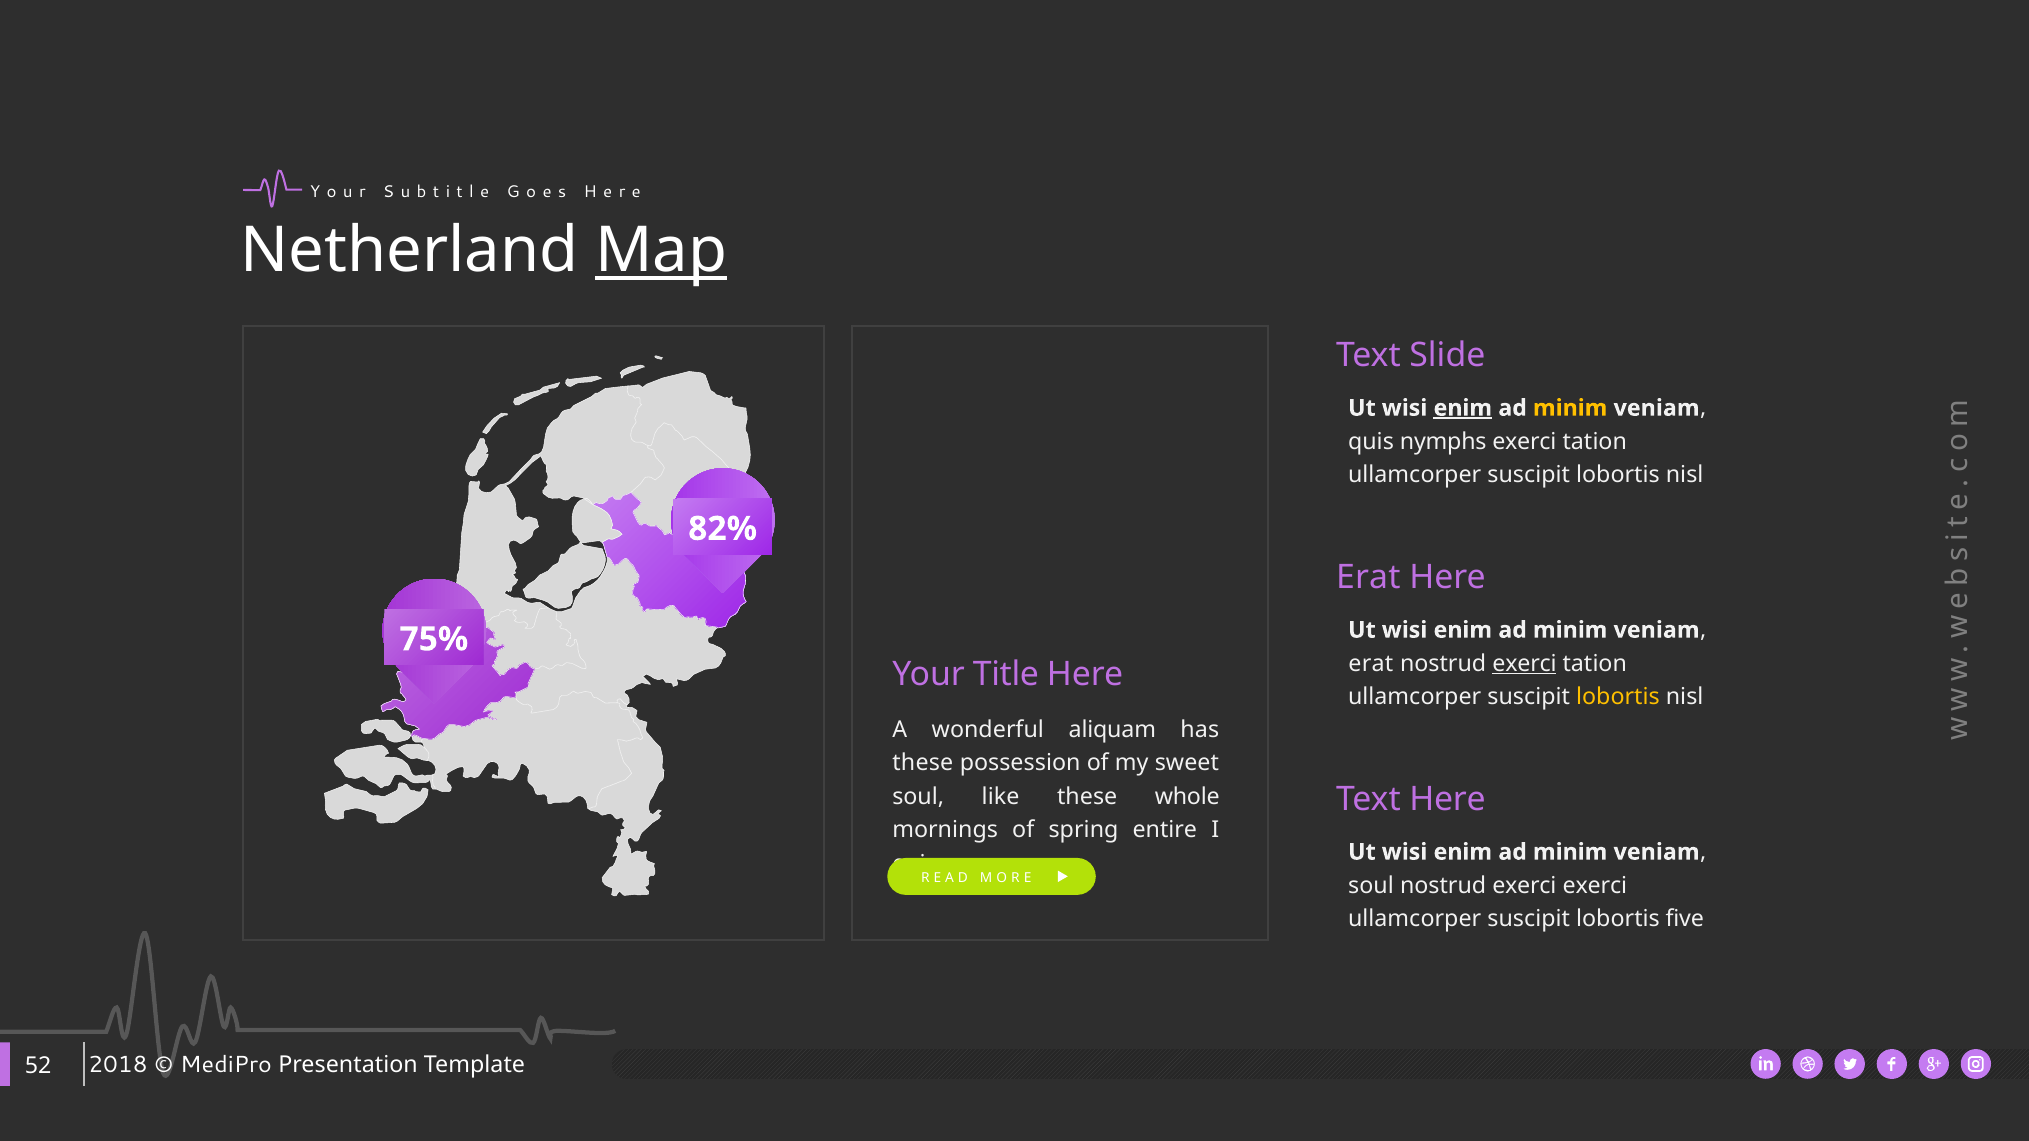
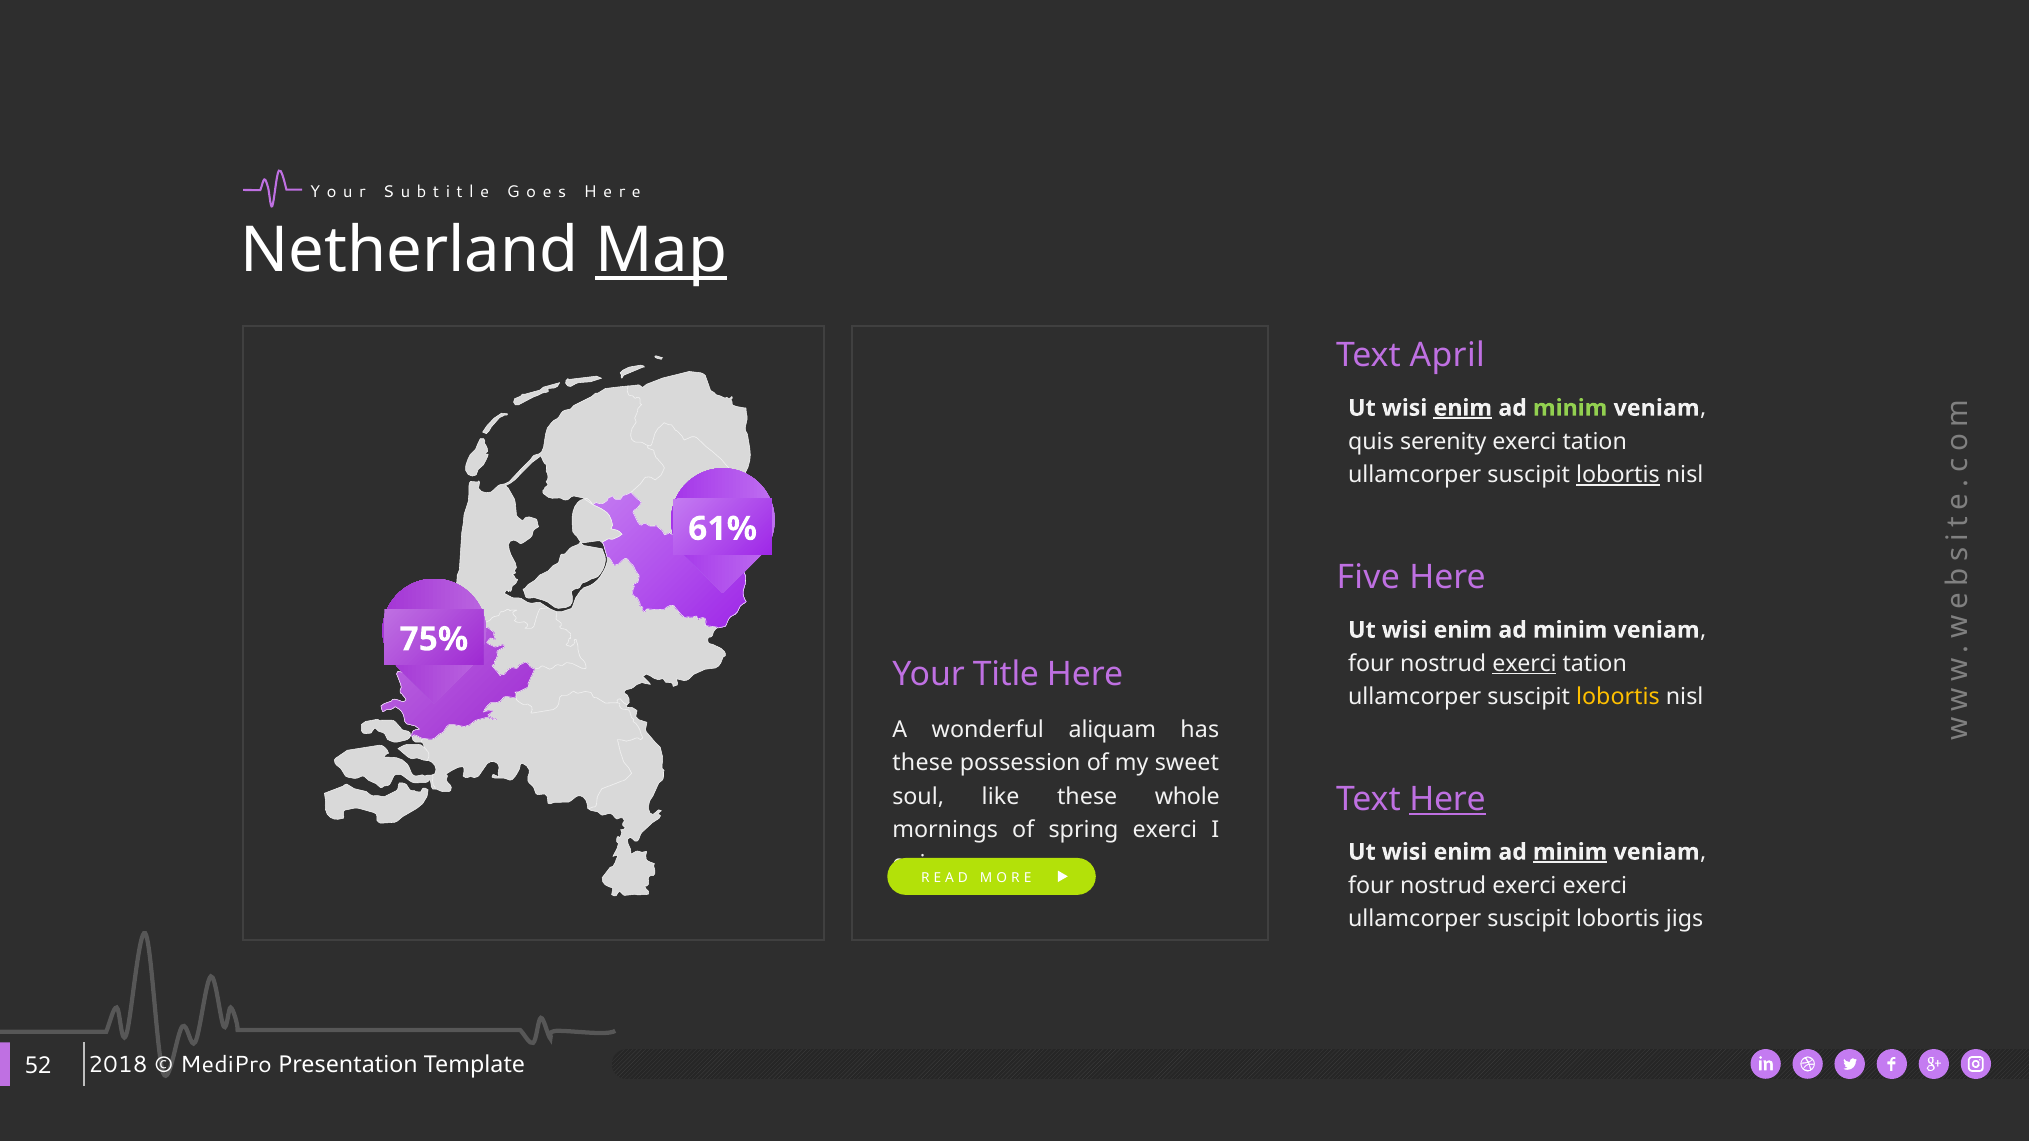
Slide: Slide -> April (1447, 355)
minim colour: yellow -> light green (1570, 408)
nymphs: nymphs -> serenity (1443, 442)
lobortis underline: none -> present (1618, 475)
82%: 82% -> 61% (723, 529)
Erat: Erat -> Five (1368, 577)
erat: erat -> four (1371, 664)
Here underline: none -> present (1448, 799)
spring entire: entire -> exerci (1165, 830)
minim underline: none -> present (1570, 852)
soul: soul -> four (1371, 886)
five: five -> jigs (1685, 919)
